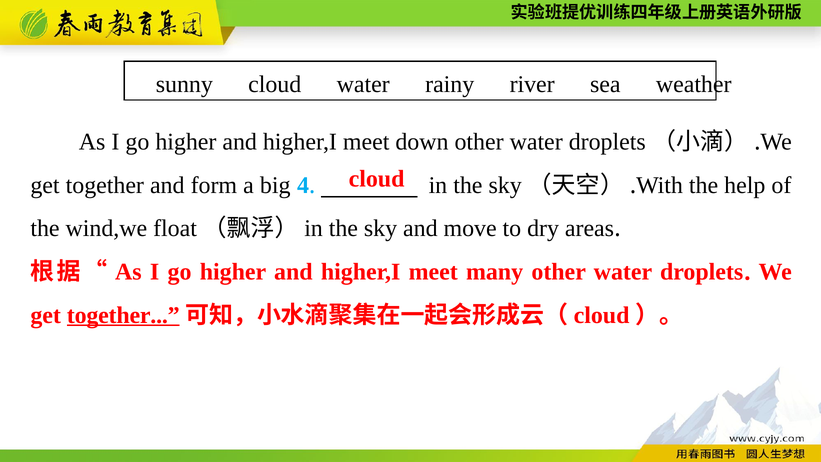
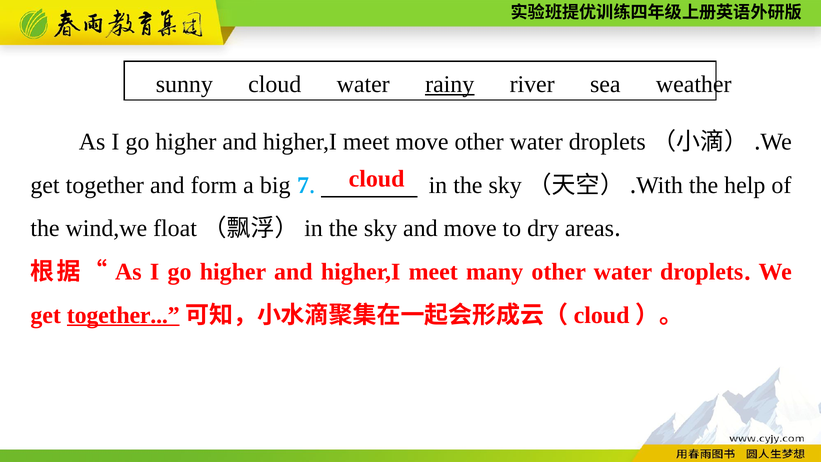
rainy underline: none -> present (450, 84)
meet down: down -> move (422, 142)
4: 4 -> 7 (303, 185)
